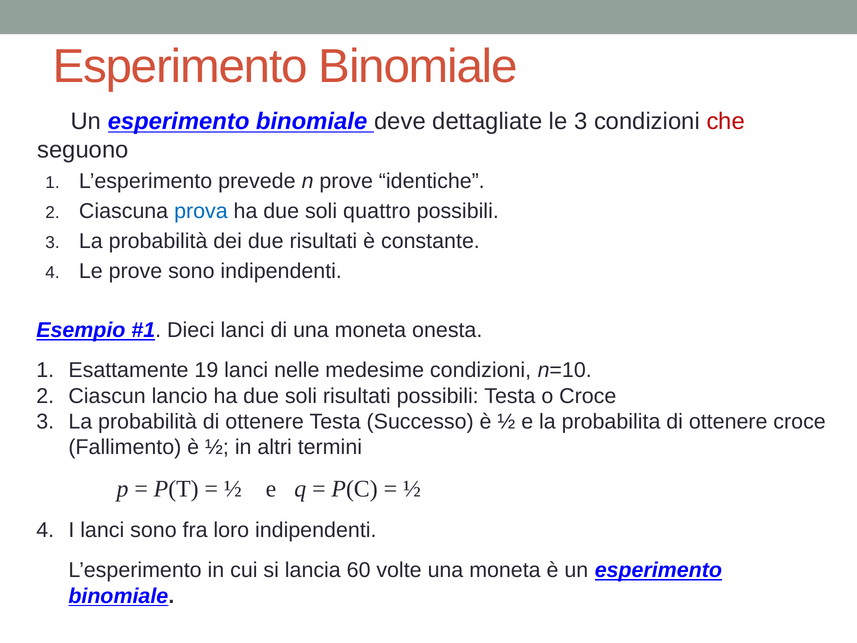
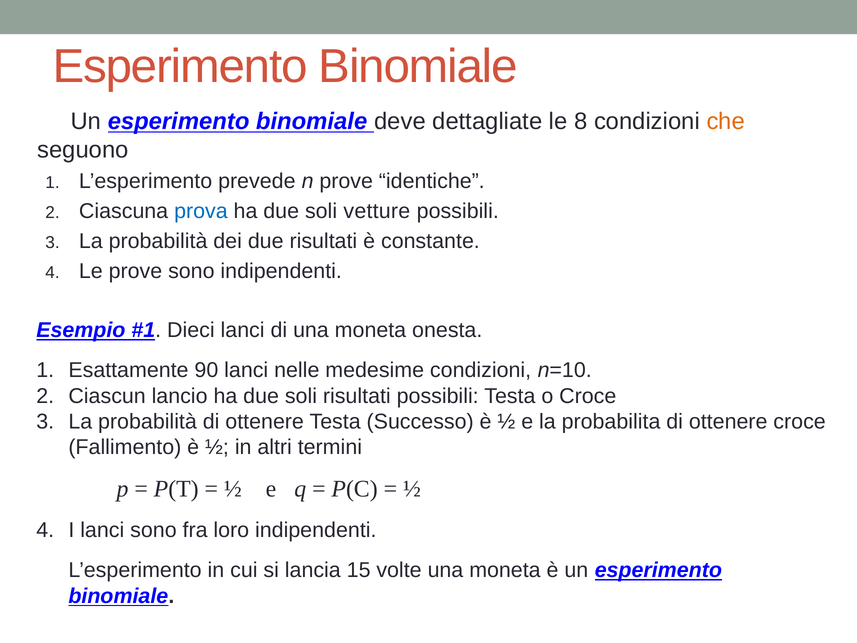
le 3: 3 -> 8 (581, 121)
che colour: red -> orange (726, 121)
quattro: quattro -> vetture (377, 211)
19: 19 -> 90 (206, 370)
60: 60 -> 15 (359, 570)
